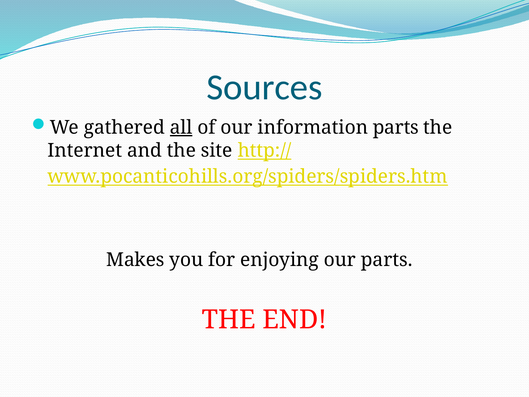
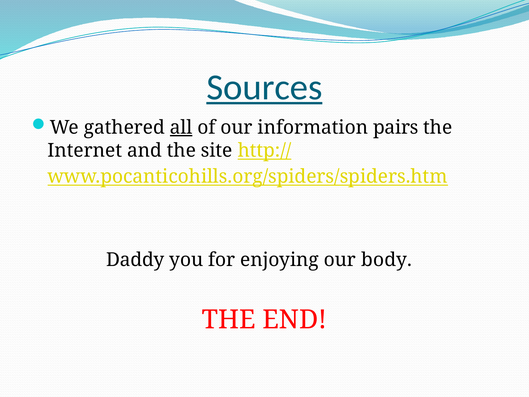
Sources underline: none -> present (264, 87)
information parts: parts -> pairs (396, 127)
Makes: Makes -> Daddy (135, 260)
our parts: parts -> body (387, 260)
